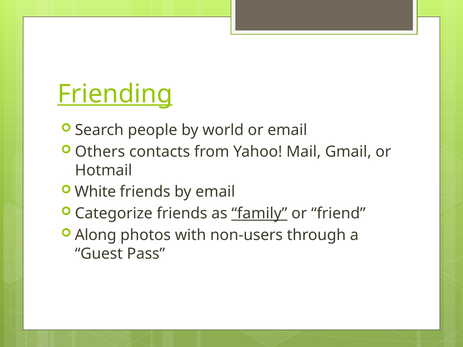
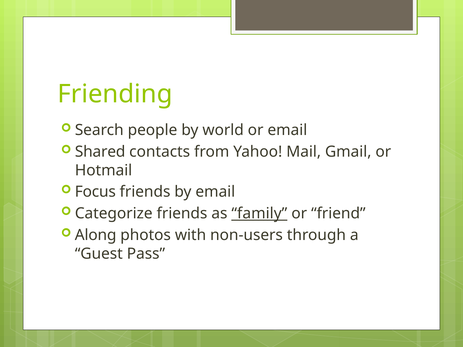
Friending underline: present -> none (115, 94)
Others: Others -> Shared (100, 152)
White: White -> Focus (95, 192)
